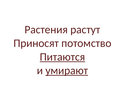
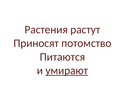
Питаются underline: present -> none (62, 56)
